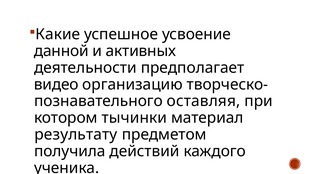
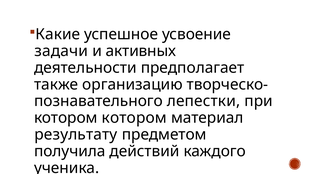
данной: данной -> задачи (61, 51)
видео: видео -> также (56, 84)
оставляя: оставляя -> лепестки (203, 101)
котором тычинки: тычинки -> котором (134, 118)
